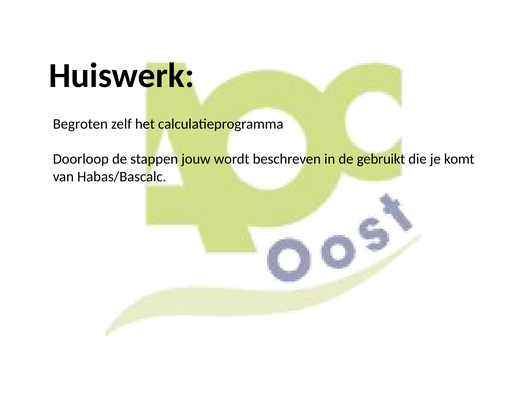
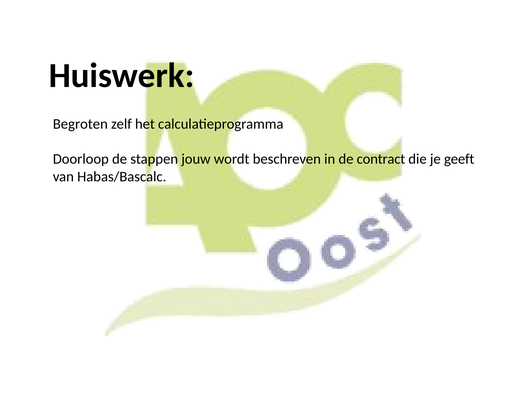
gebruikt: gebruikt -> contract (381, 159)
komt: komt -> geeft (459, 159)
